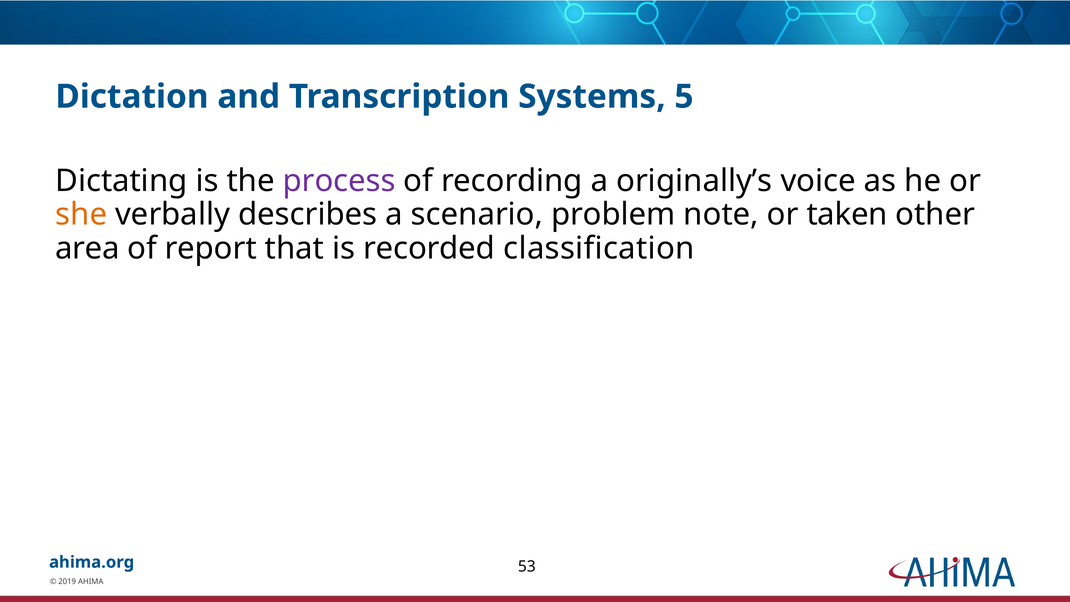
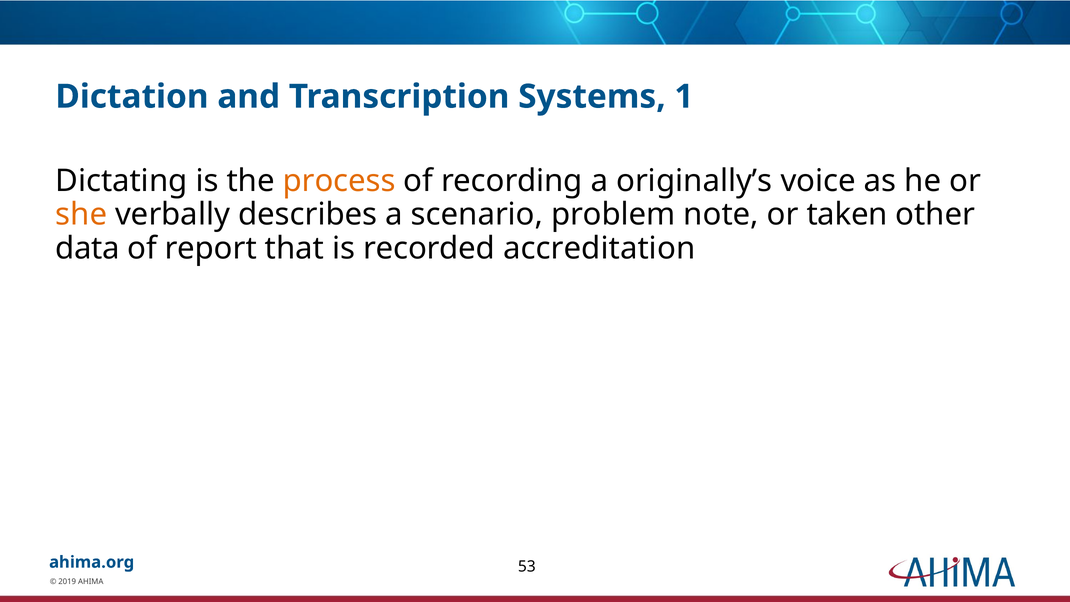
5: 5 -> 1 (684, 97)
process colour: purple -> orange (339, 181)
area: area -> data (87, 248)
classification: classification -> accreditation (599, 248)
